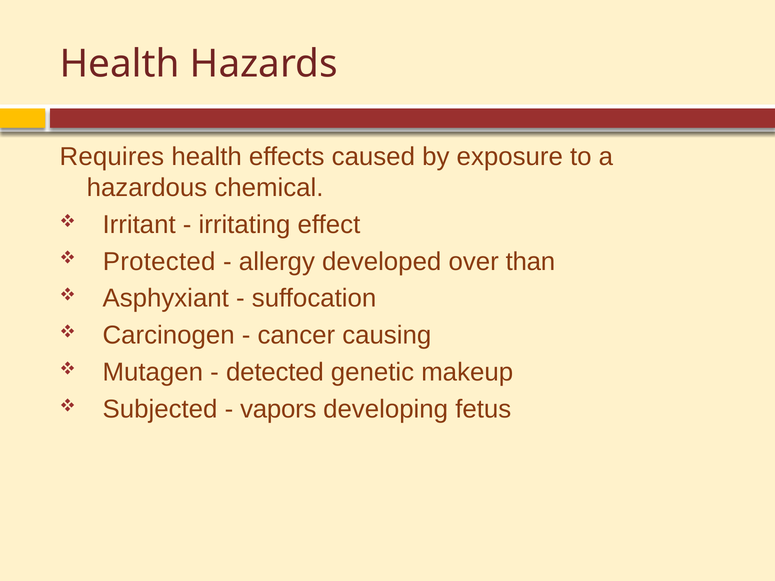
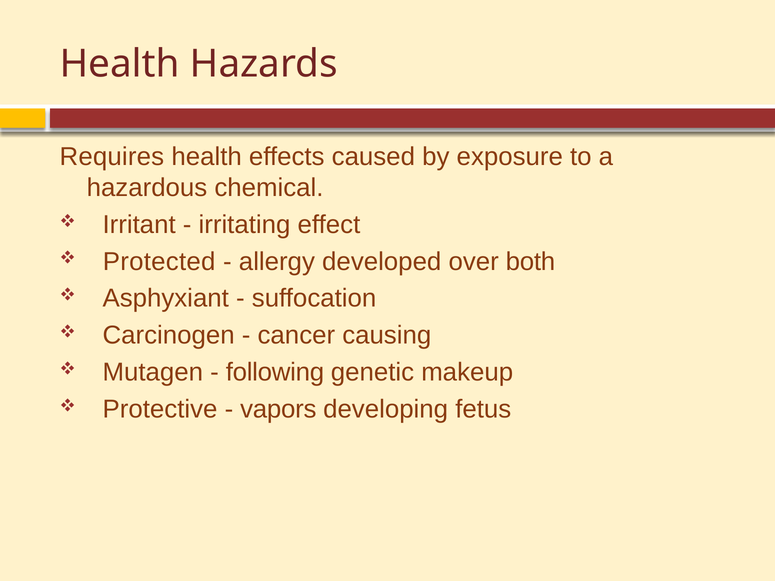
than: than -> both (530, 262)
detected: detected -> following (275, 372)
Subjected: Subjected -> Protective (160, 409)
